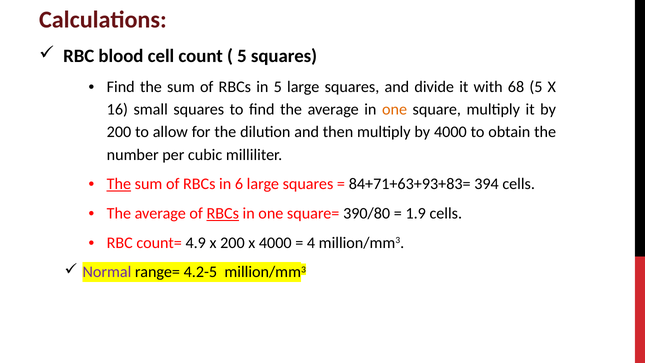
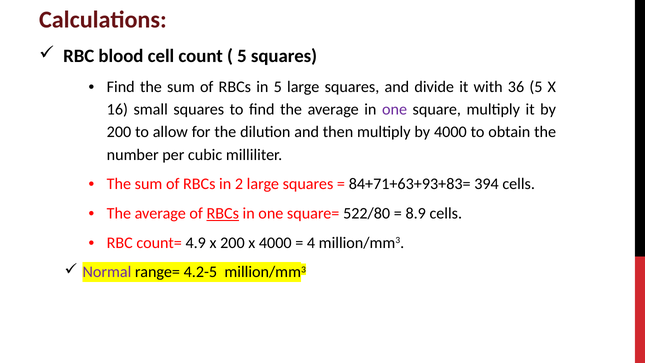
68: 68 -> 36 (516, 87)
one colour: orange -> purple (395, 109)
The underline: present -> none (119, 184)
6: 6 -> 2 (239, 184)
390/80: 390/80 -> 522/80 (367, 213)
1.9: 1.9 -> 8.9 (416, 213)
